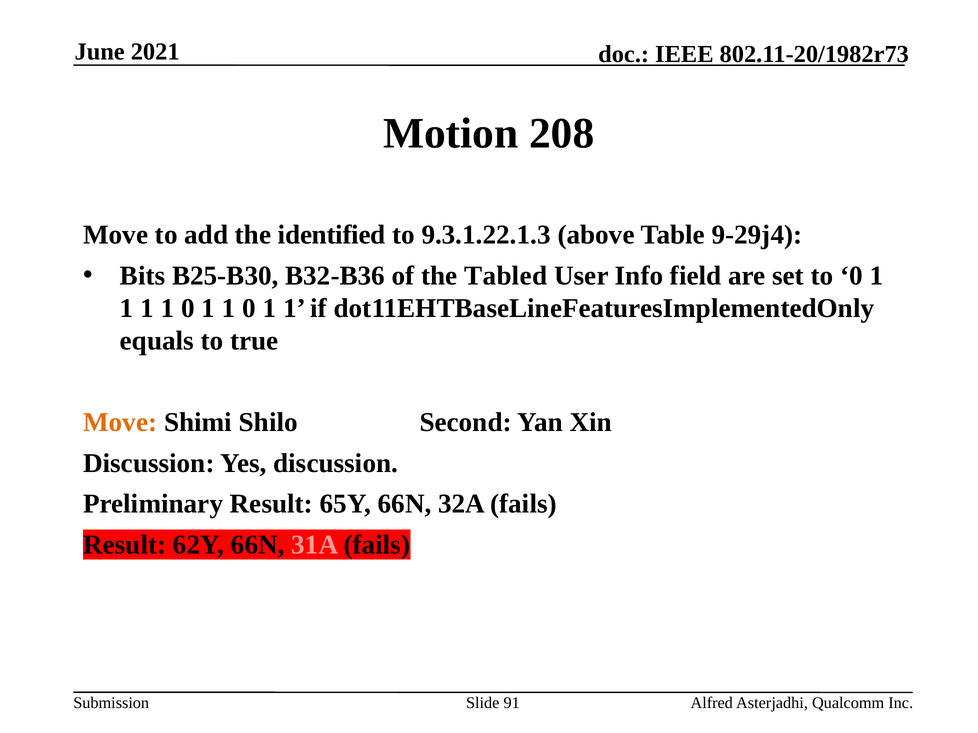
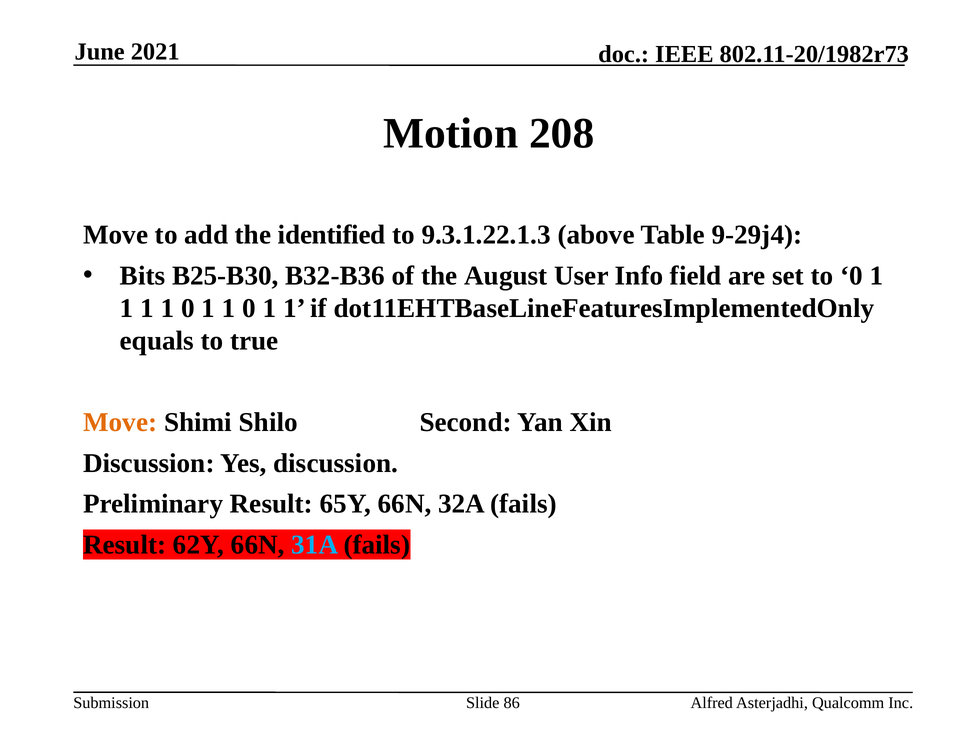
Tabled: Tabled -> August (506, 276)
31A colour: pink -> light blue (315, 545)
91: 91 -> 86 (512, 703)
